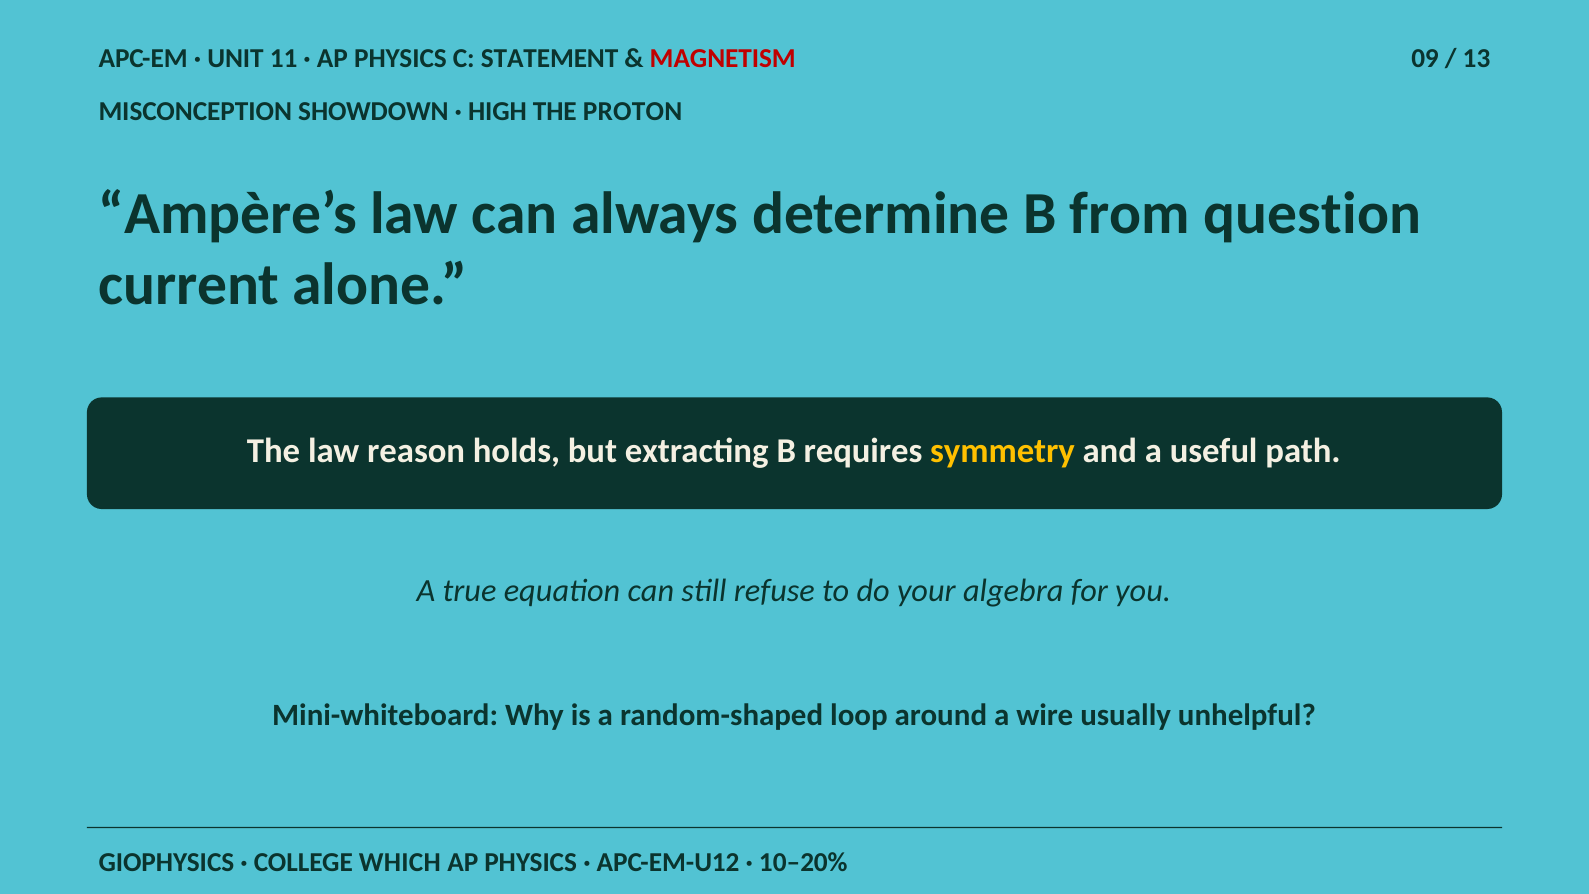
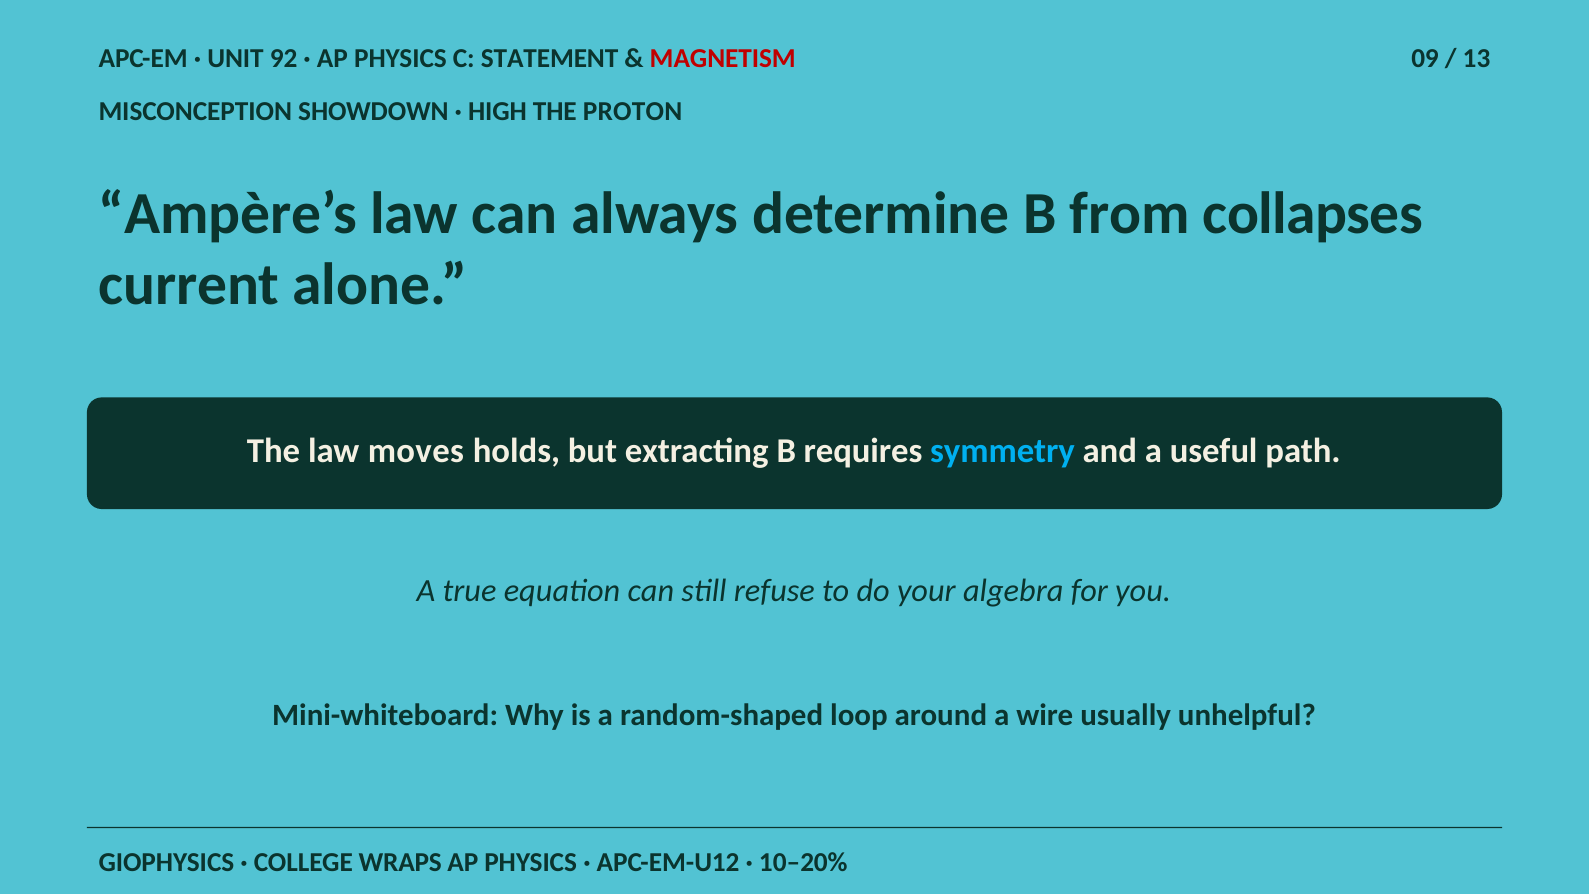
11: 11 -> 92 (284, 59)
question: question -> collapses (1313, 213)
reason: reason -> moves (416, 451)
symmetry colour: yellow -> light blue (1003, 451)
WHICH: WHICH -> WRAPS (400, 862)
